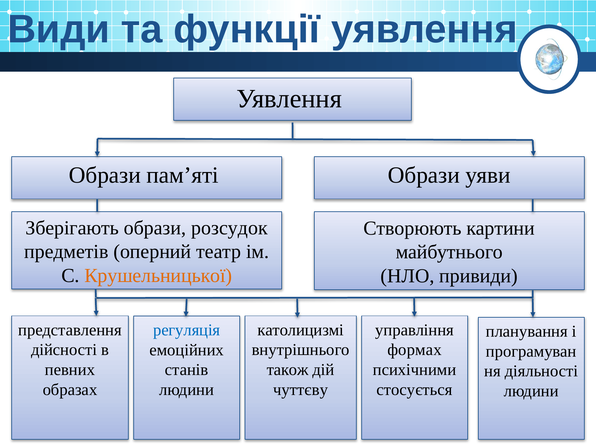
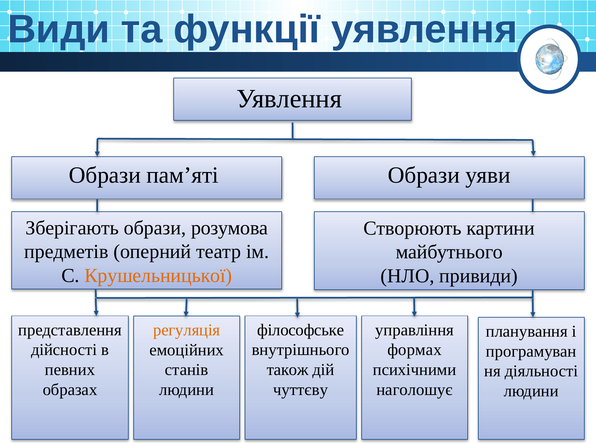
розсудок: розсудок -> розумова (230, 228)
католицизмі: католицизмі -> філософське (301, 330)
регуляція colour: blue -> orange (187, 330)
стосується: стосується -> наголошує (415, 390)
